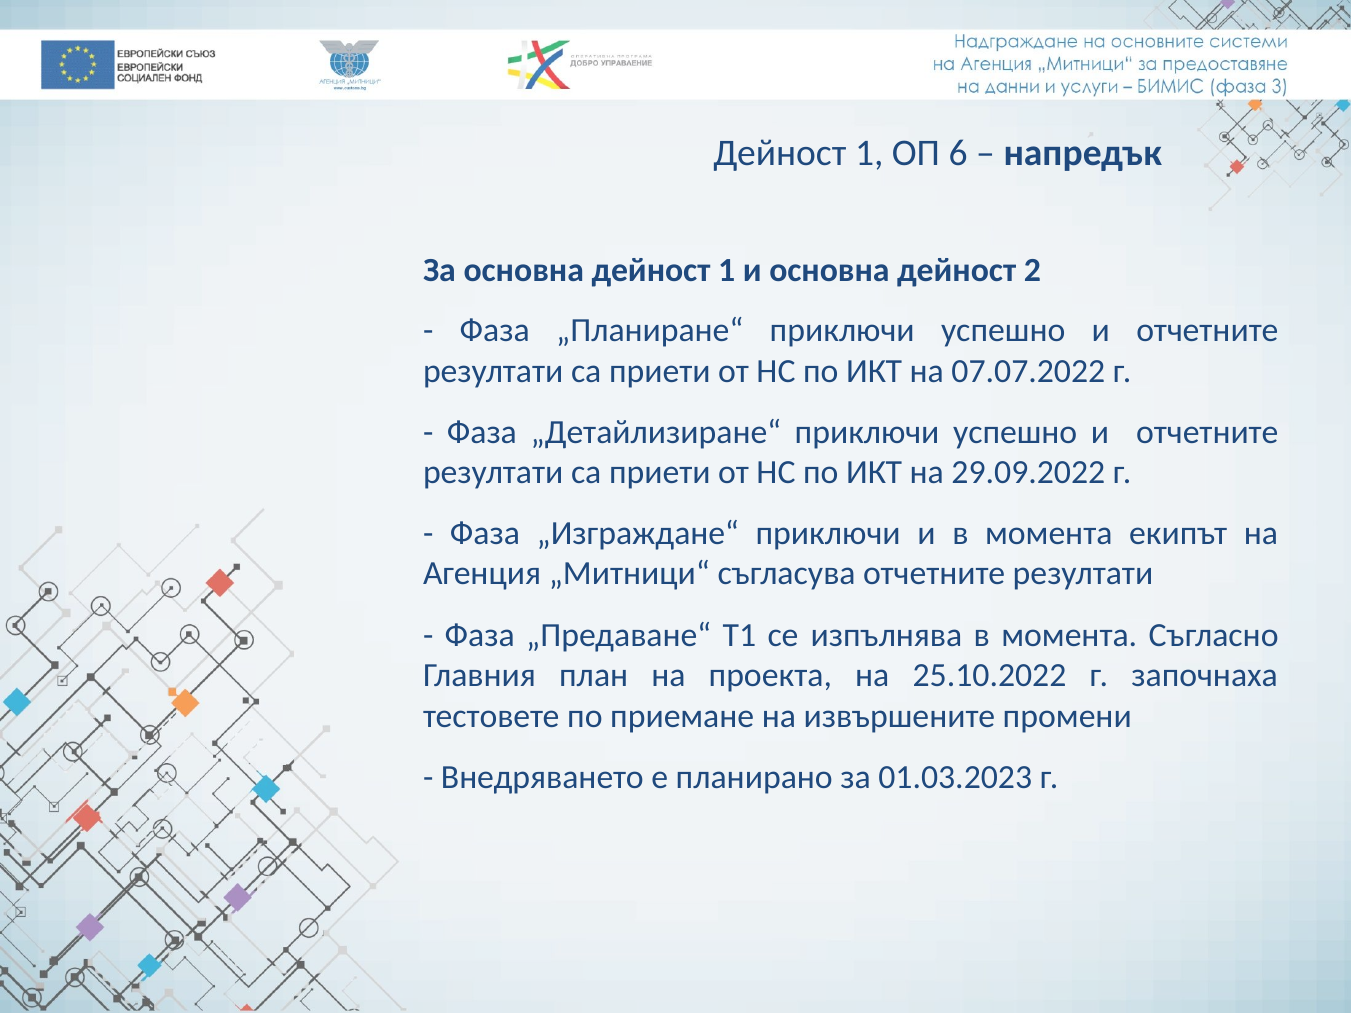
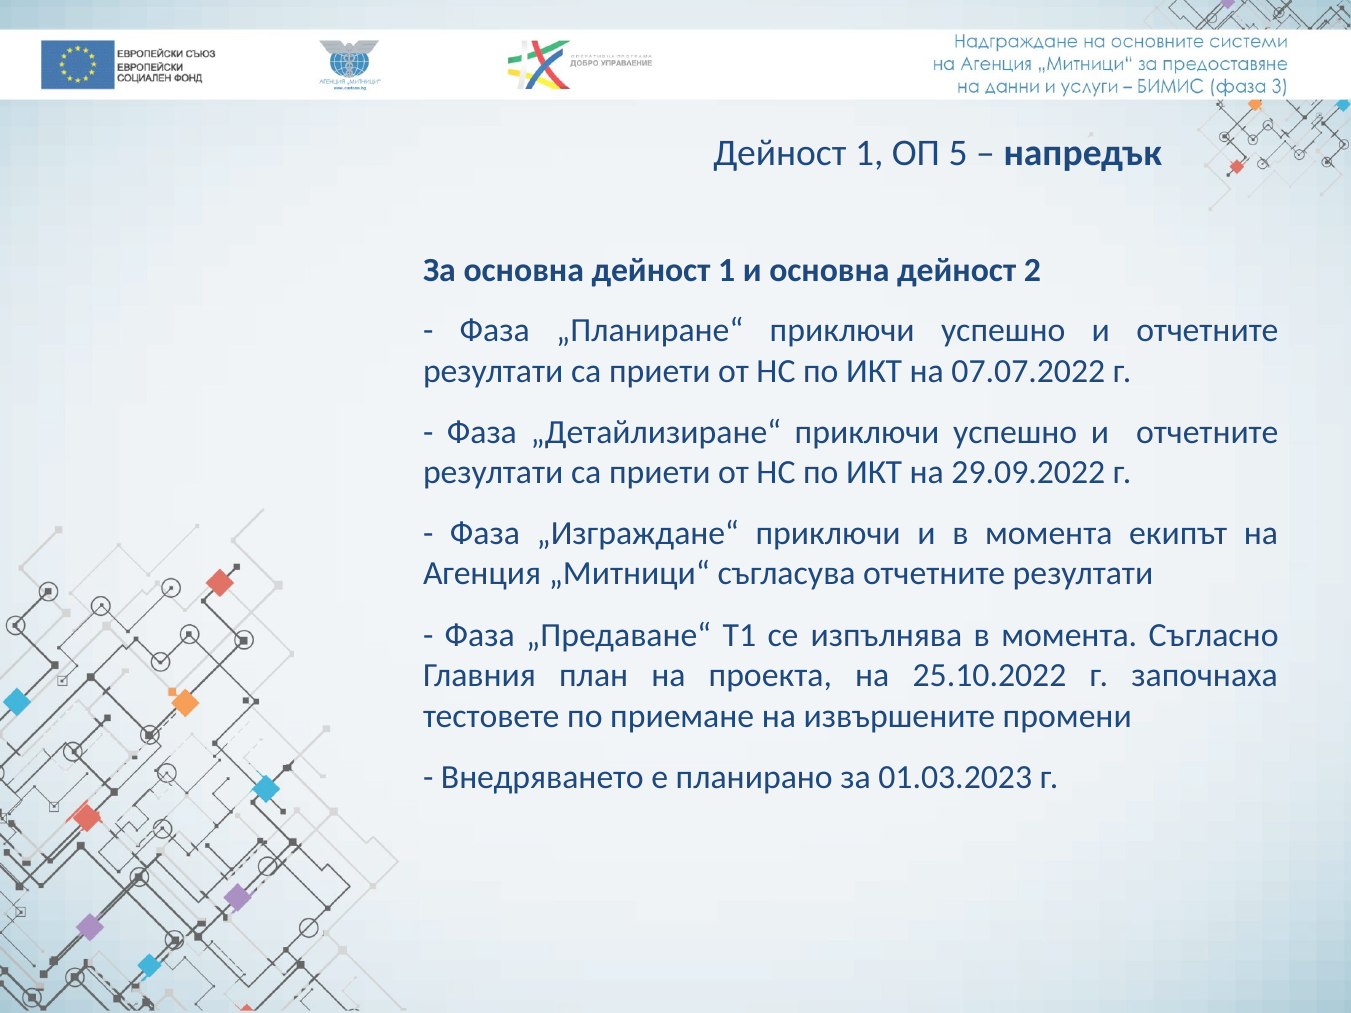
6: 6 -> 5 (958, 153)
